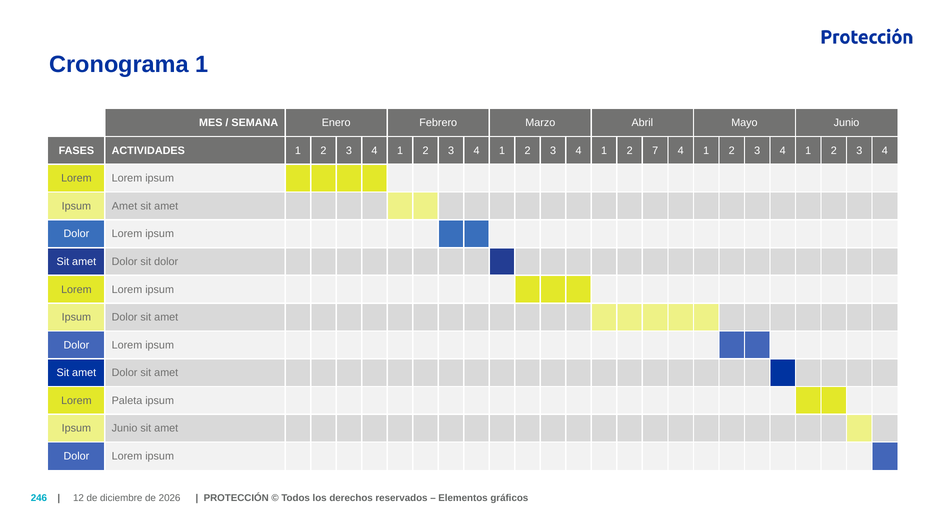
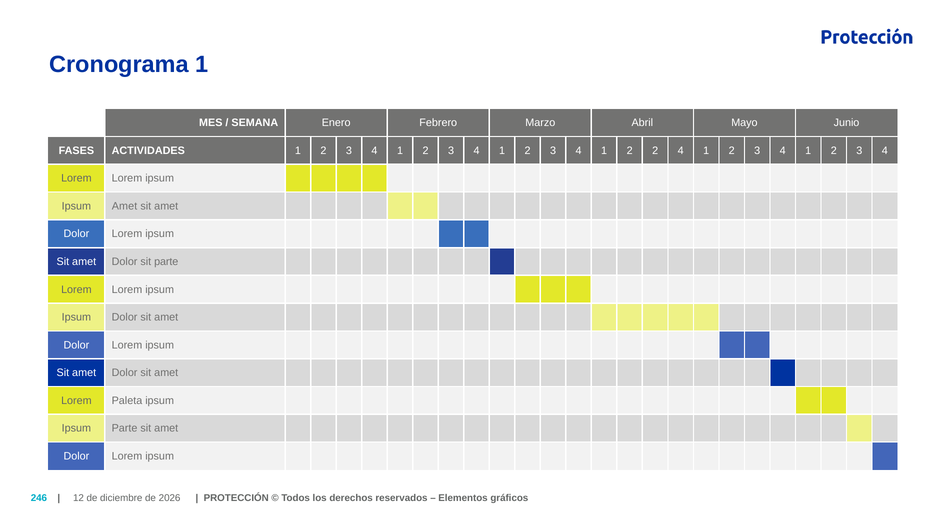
2 7: 7 -> 2 (655, 151)
sit dolor: dolor -> parte (166, 262)
Ipsum Junio: Junio -> Parte (125, 428)
